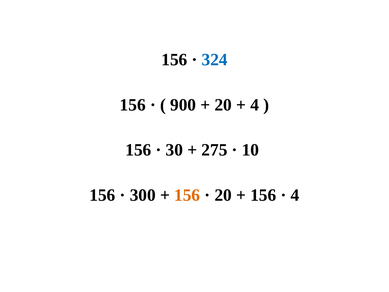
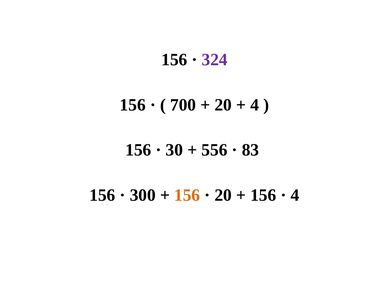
324 colour: blue -> purple (215, 60)
900: 900 -> 700 (183, 105)
275: 275 -> 556 (214, 150)
10: 10 -> 83 (250, 150)
